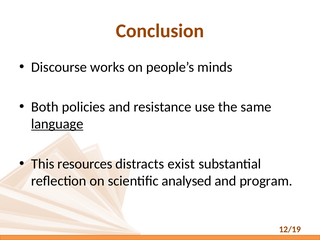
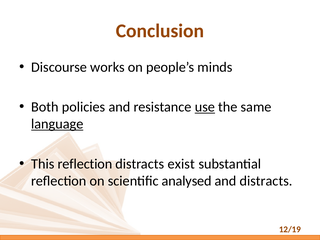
use underline: none -> present (205, 107)
This resources: resources -> reflection (85, 164)
and program: program -> distracts (266, 181)
